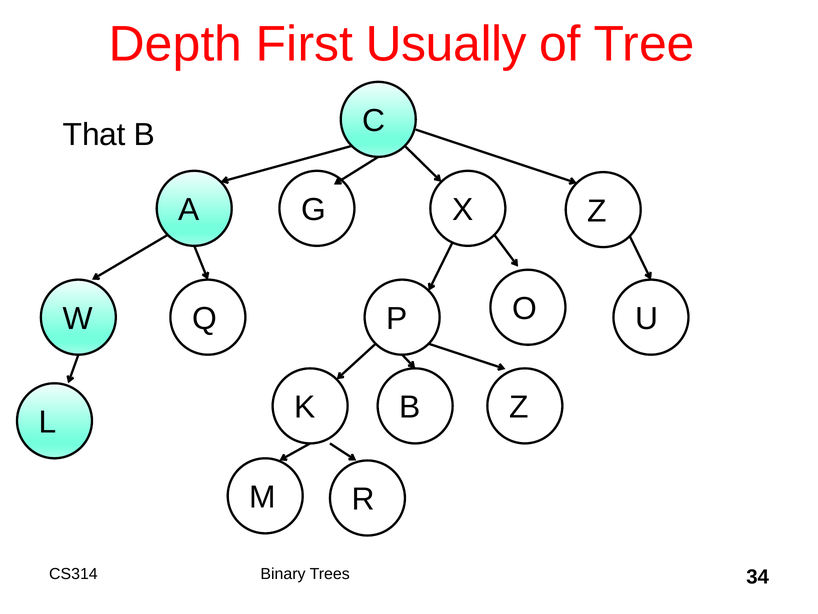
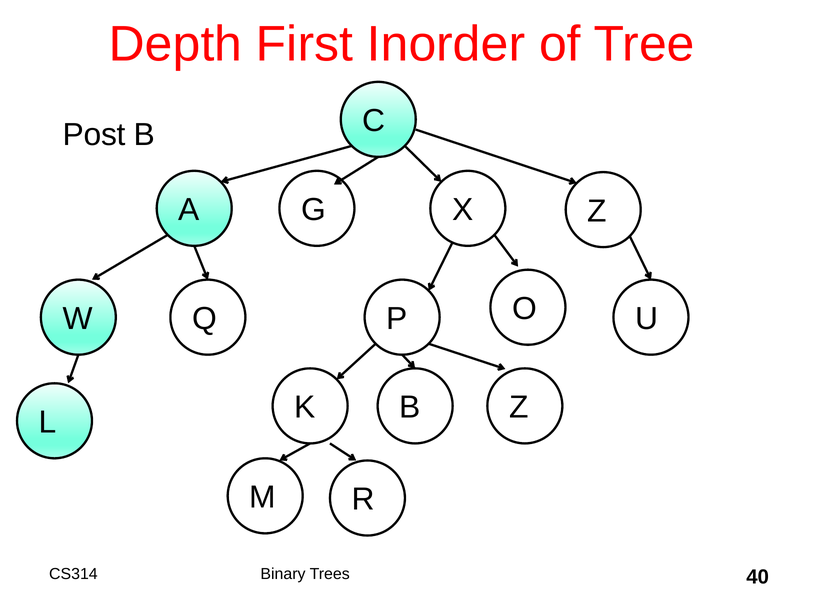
Usually: Usually -> Inorder (446, 44)
That: That -> Post (94, 134)
34: 34 -> 40 (758, 577)
